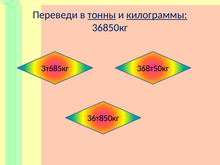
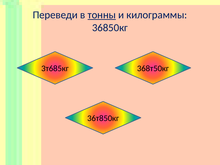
килограммы underline: present -> none (157, 15)
